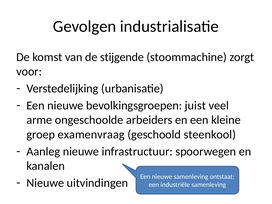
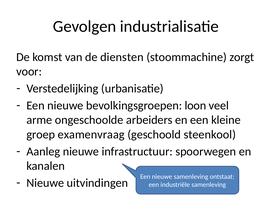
stijgende: stijgende -> diensten (122, 57)
juist: juist -> loon (195, 105)
